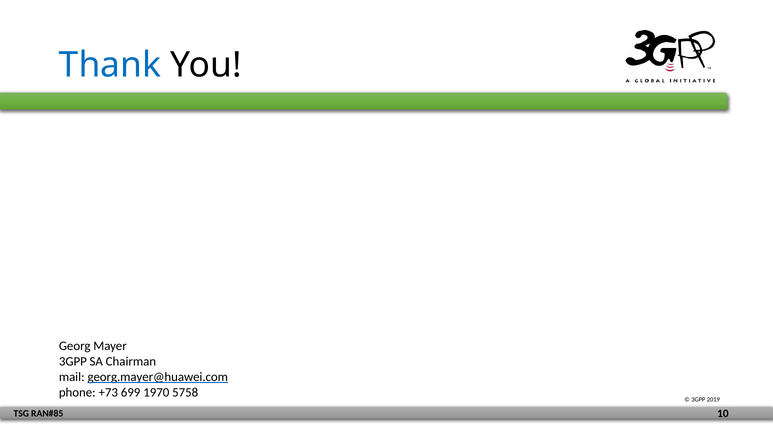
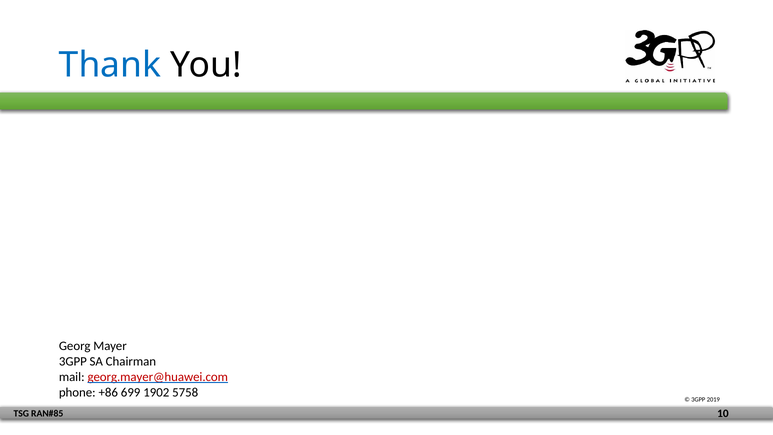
georg.mayer@huawei.com colour: black -> red (158, 377)
+73: +73 -> +86 (108, 392)
1970: 1970 -> 1902 (156, 392)
